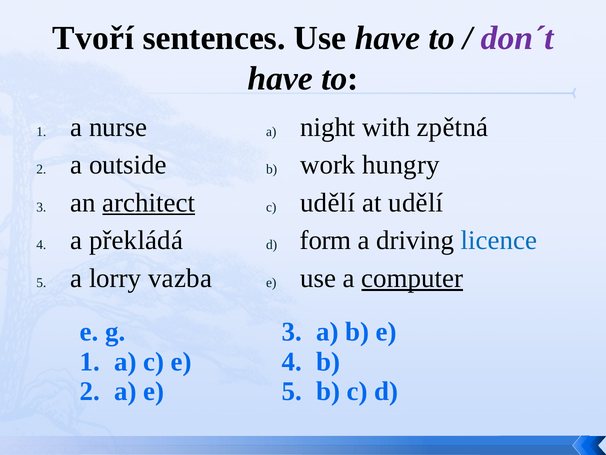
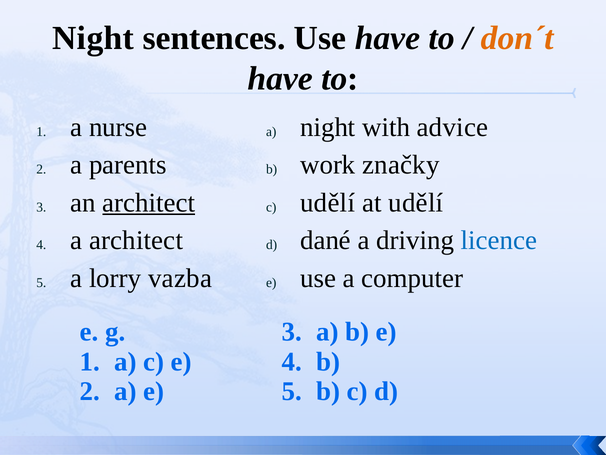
Tvoří: Tvoří -> Night (93, 38)
don´t colour: purple -> orange (517, 38)
zpětná: zpětná -> advice (453, 127)
outside: outside -> parents (128, 165)
hungry: hungry -> značky (401, 165)
a překládá: překládá -> architect (136, 240)
form: form -> dané (326, 240)
computer underline: present -> none (412, 278)
